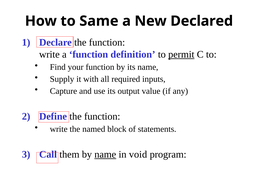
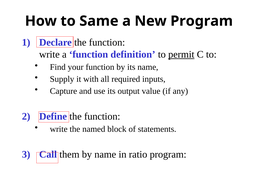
New Declared: Declared -> Program (202, 21)
name underline: present -> none (105, 155)
void: void -> ratio (138, 155)
